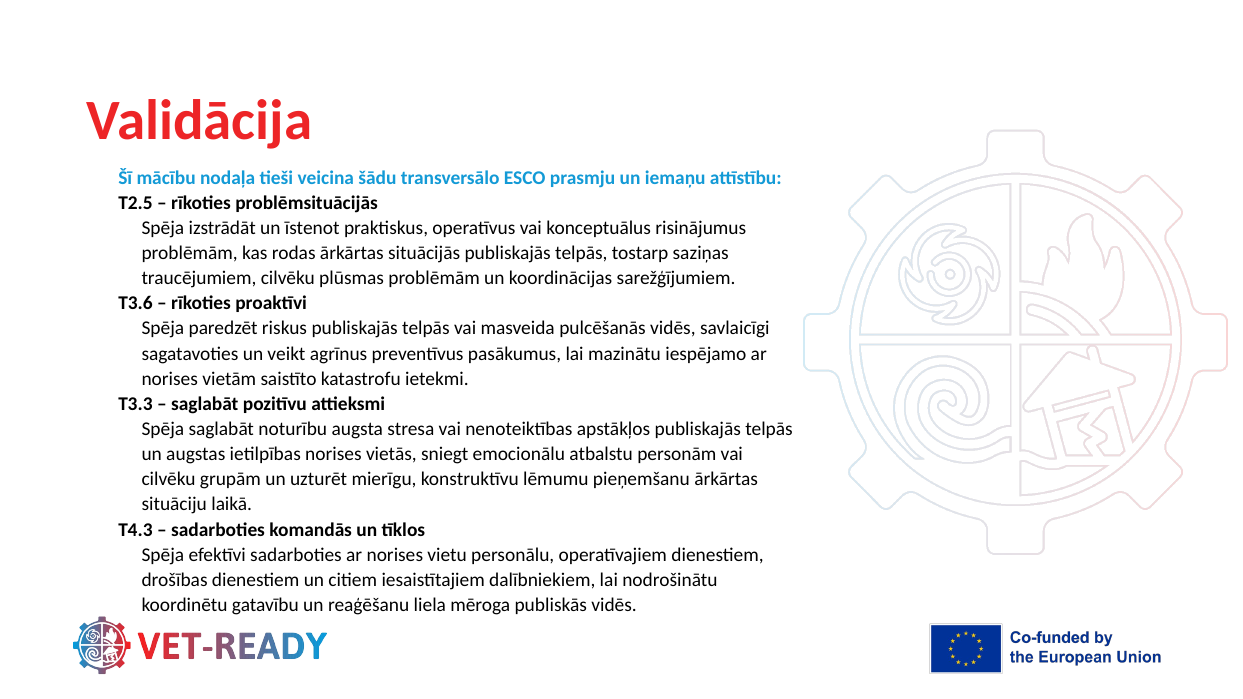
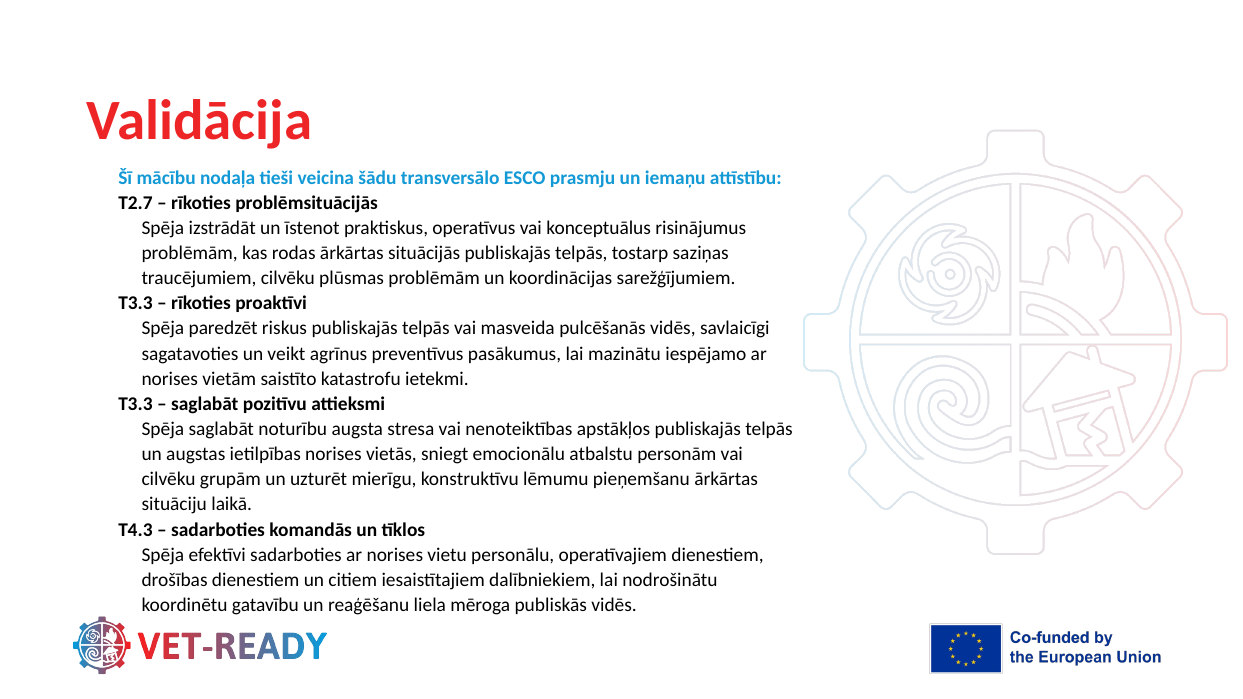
T2.5: T2.5 -> T2.7 (135, 203)
T3.6: T3.6 -> T3.3 (135, 304)
